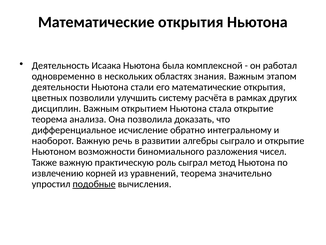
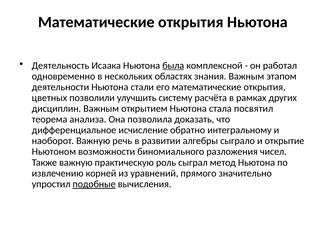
была underline: none -> present (173, 65)
стала открытие: открытие -> посвятил (254, 108)
уравнений теорема: теорема -> прямого (199, 173)
